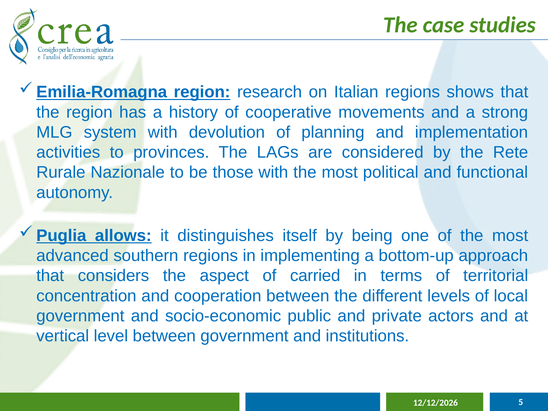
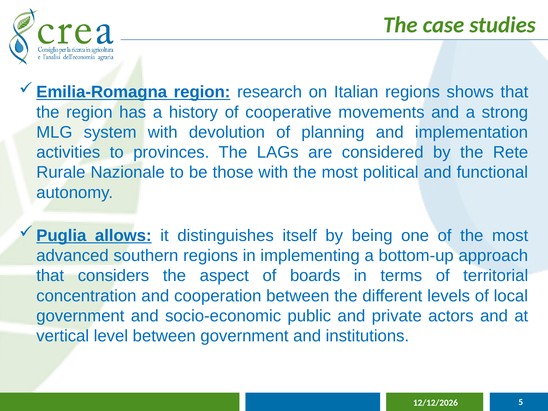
carried: carried -> boards (315, 276)
